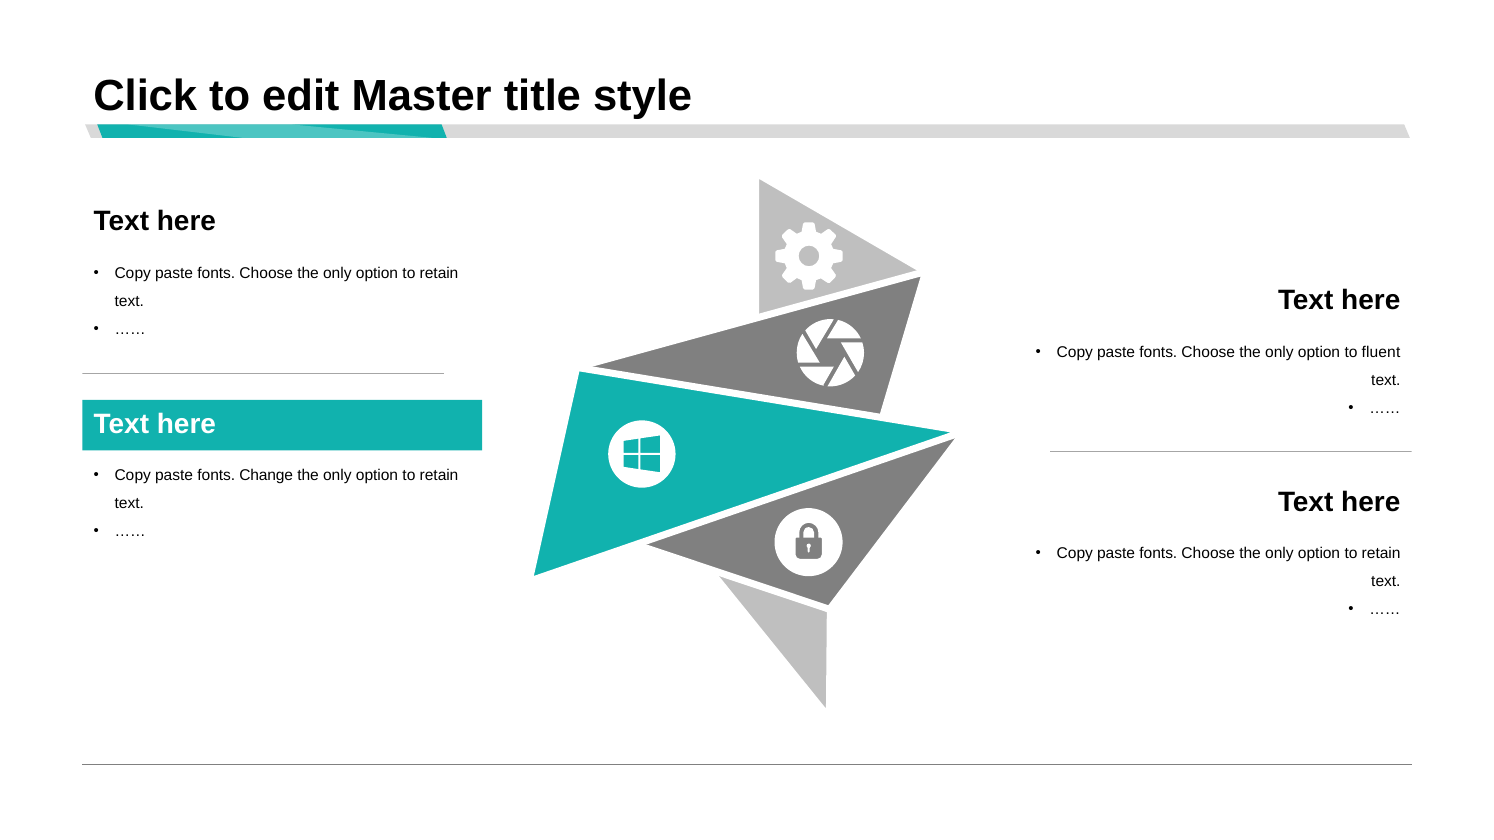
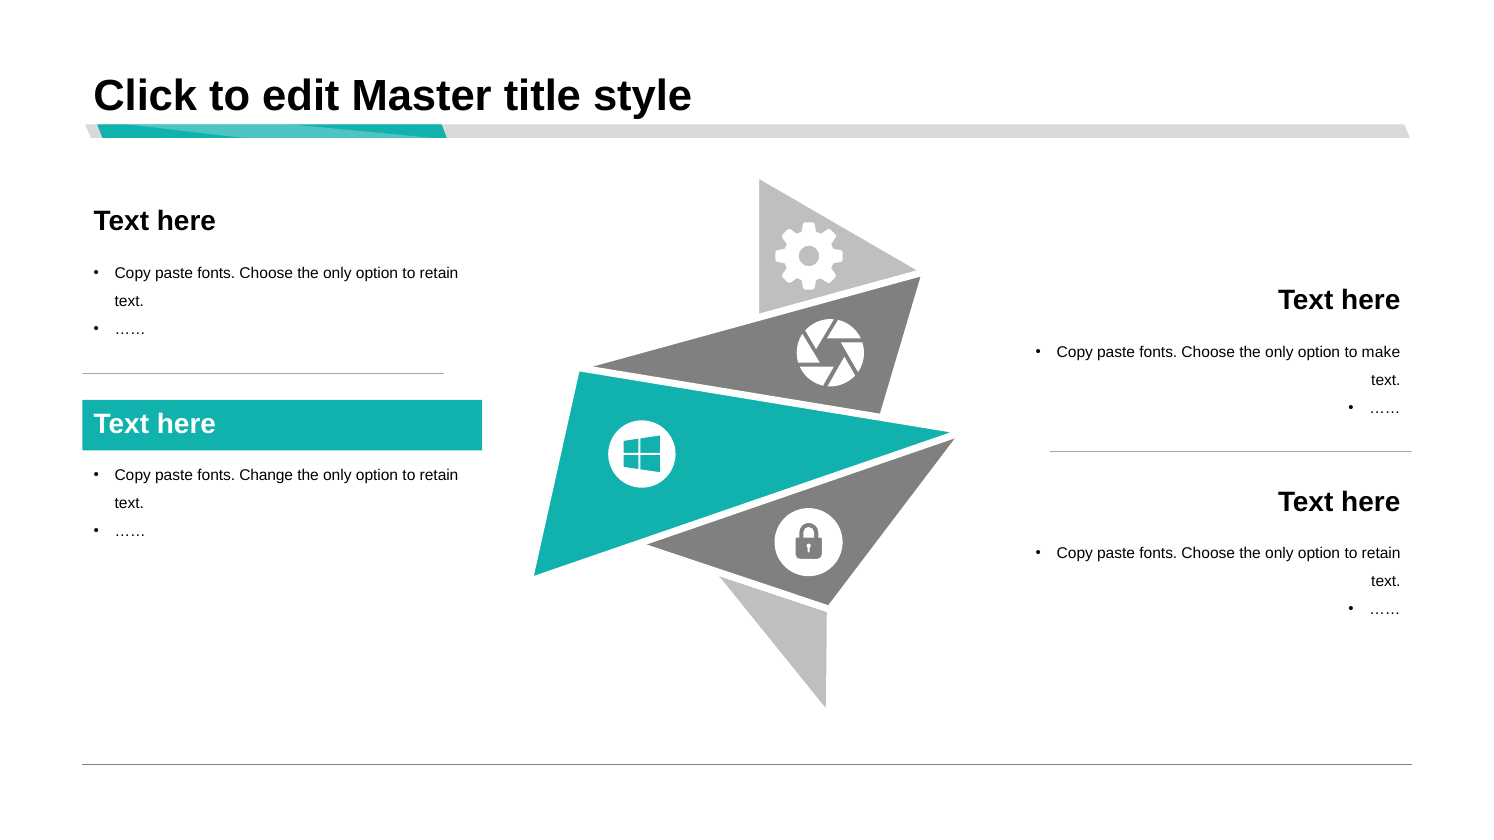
fluent: fluent -> make (1381, 352)
